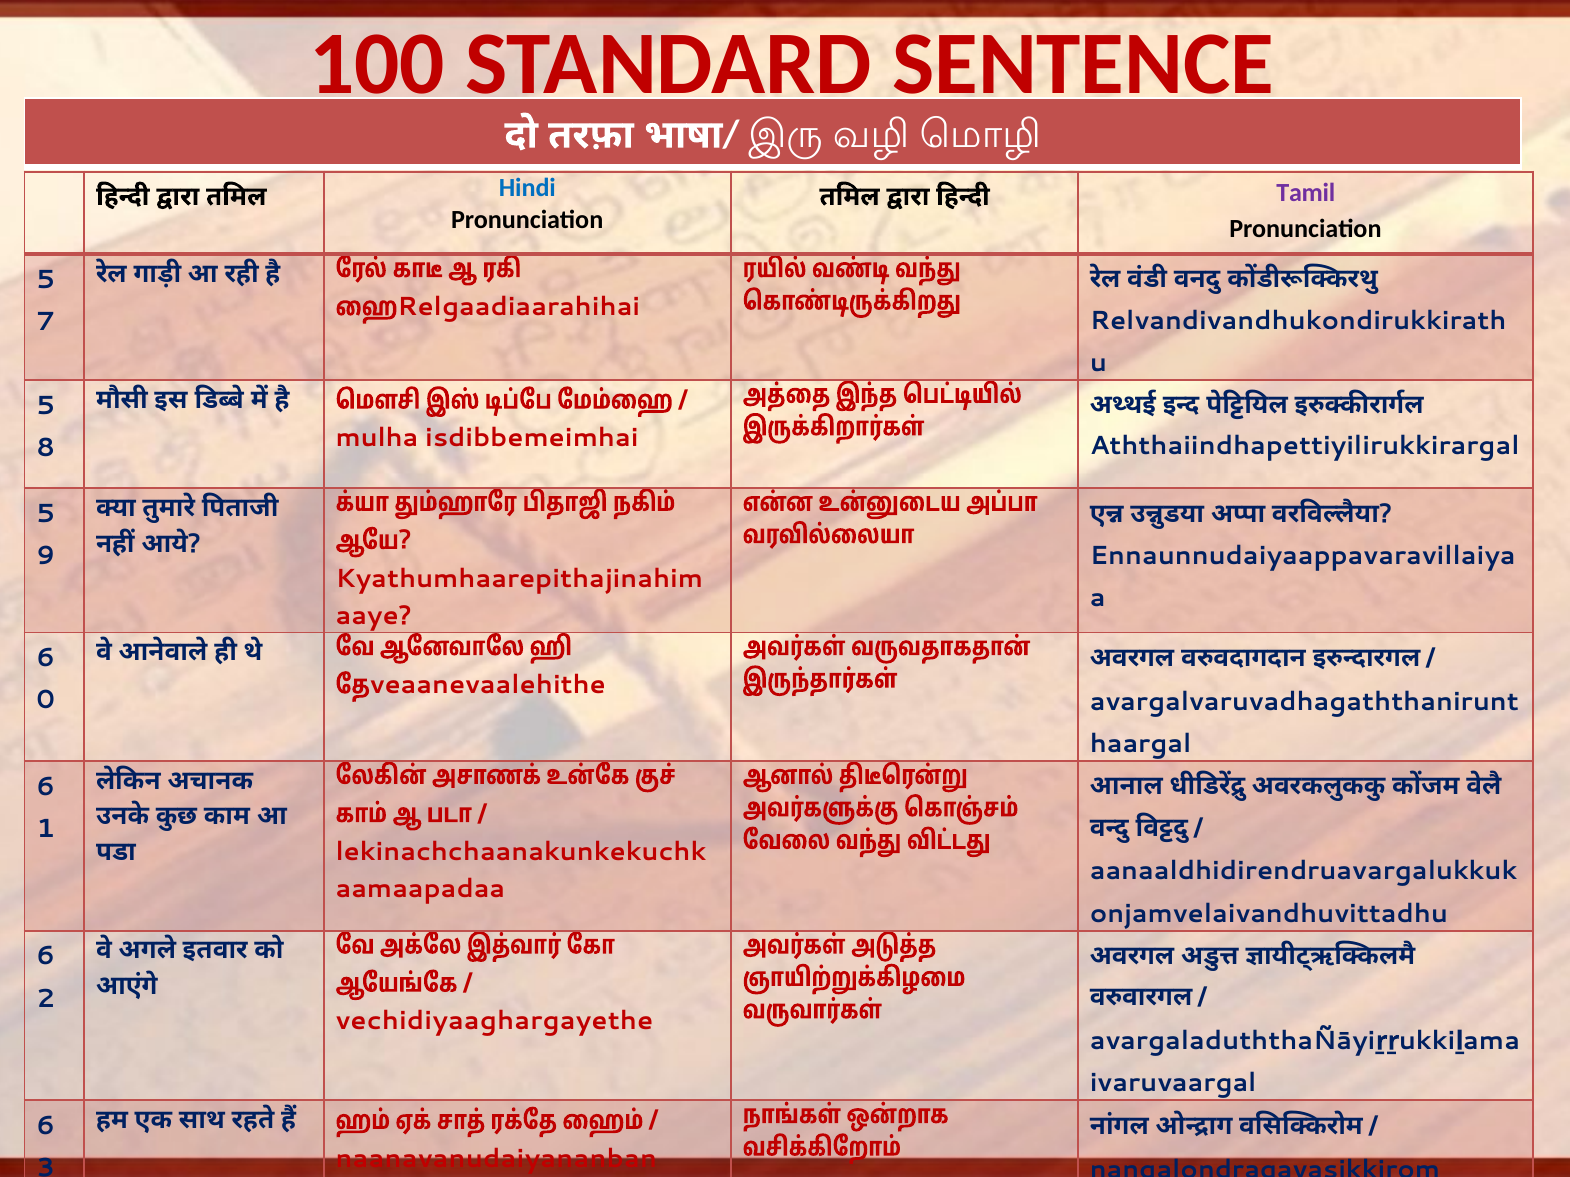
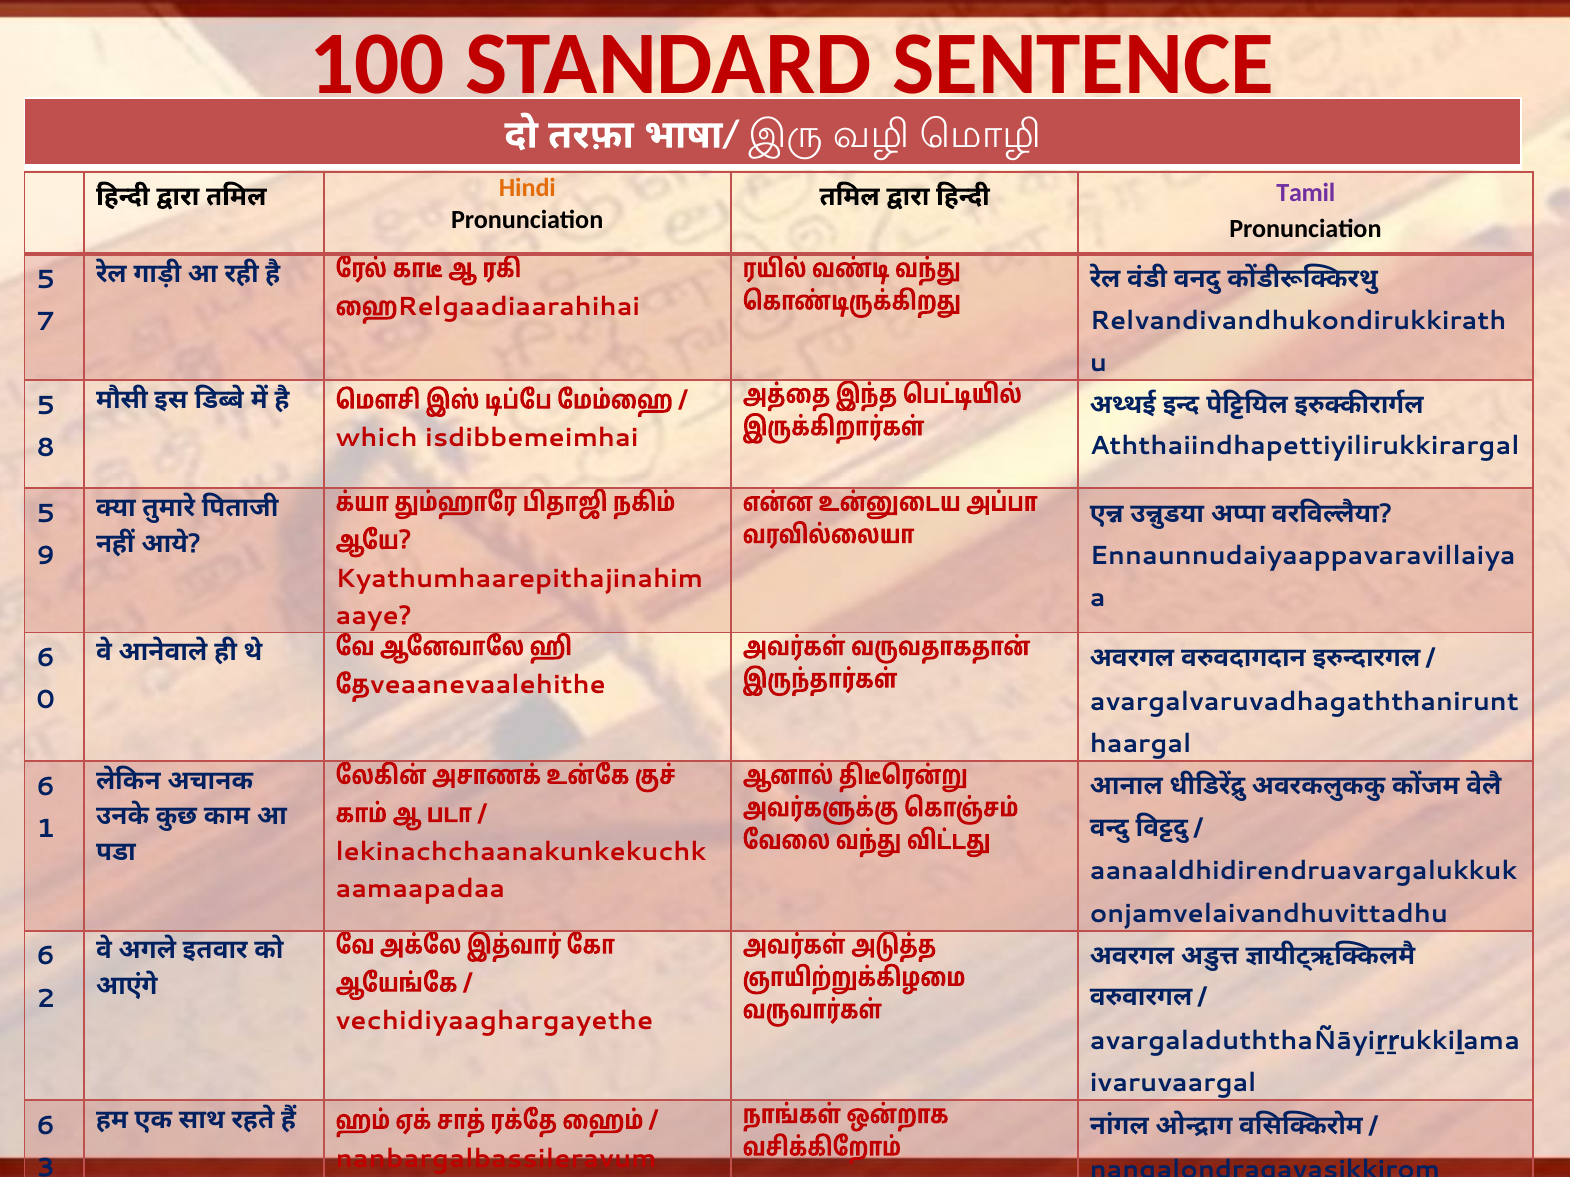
Hindi colour: blue -> orange (527, 188)
mulha: mulha -> which (377, 438)
naanavanudaiyananban: naanavanudaiyananban -> nanbargalbassileravum (496, 1159)
